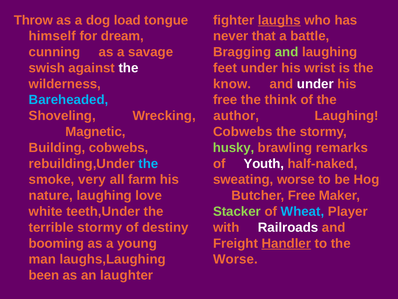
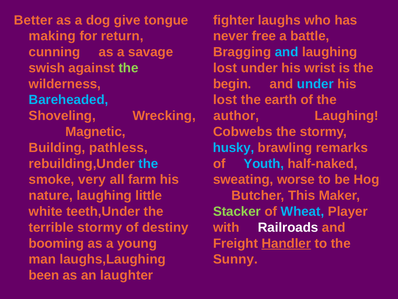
Throw: Throw -> Better (33, 20)
load: load -> give (127, 20)
laughs underline: present -> none (279, 20)
himself: himself -> making (52, 36)
dream: dream -> return (122, 36)
that: that -> free (264, 36)
and colour: light green -> light blue (287, 52)
the colour: white -> light green (128, 68)
feet: feet -> lost (225, 68)
know: know -> begin (232, 84)
under colour: white -> light blue (315, 84)
free: free -> lost (225, 100)
think: think -> earth (281, 100)
Building cobwebs: cobwebs -> pathless (118, 147)
husky colour: light green -> light blue (234, 147)
Youth colour: white -> light blue (264, 163)
love: love -> little (149, 195)
Butcher Free: Free -> This (302, 195)
Worse: Worse -> Sunny (235, 259)
